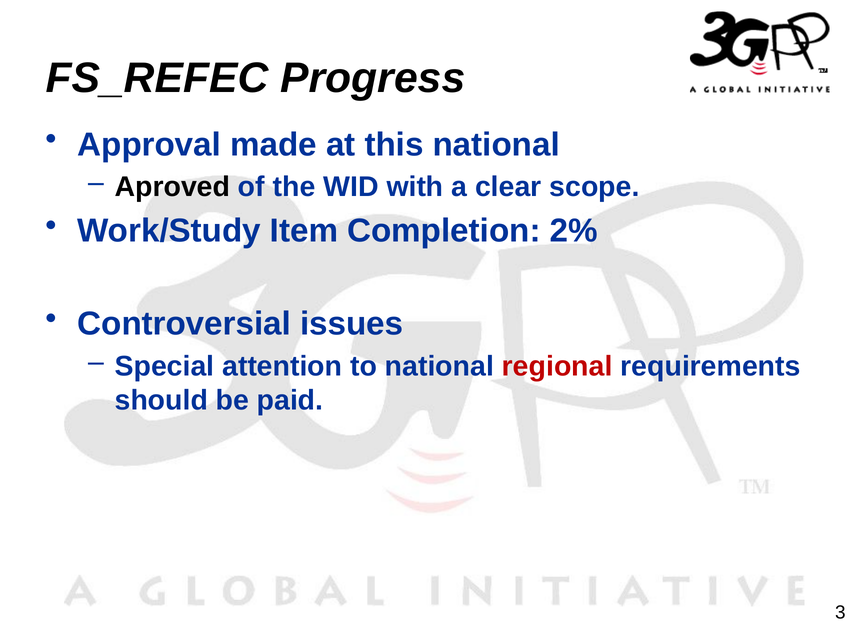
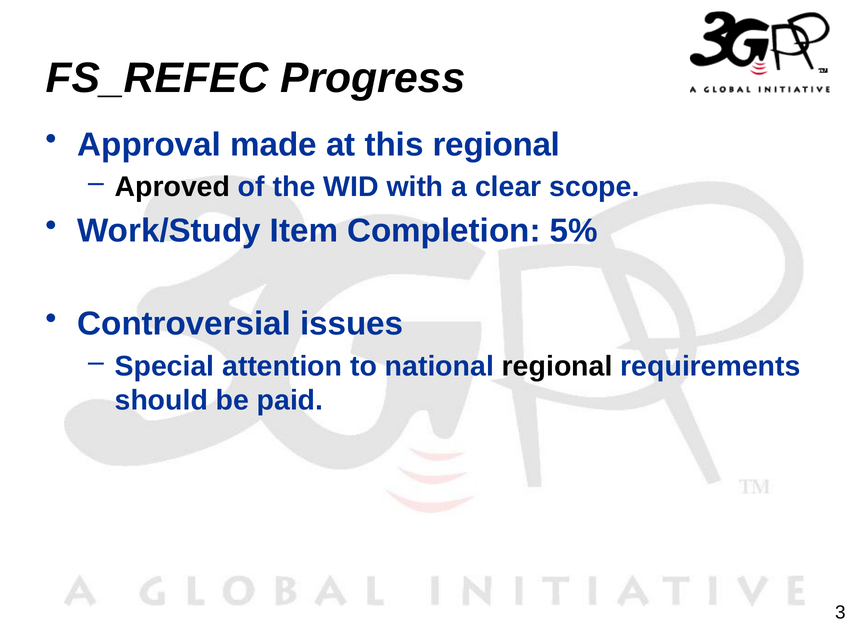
this national: national -> regional (496, 145)
2%: 2% -> 5% (574, 231)
regional colour: red -> black (557, 367)
